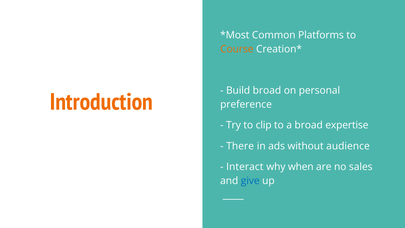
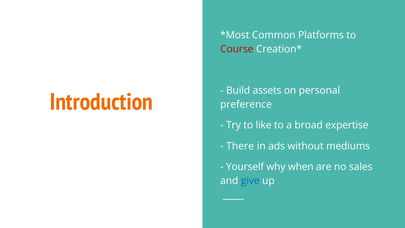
Course colour: orange -> red (237, 49)
Build broad: broad -> assets (267, 91)
clip: clip -> like (264, 125)
audience: audience -> mediums (348, 146)
Interact: Interact -> Yourself (245, 167)
